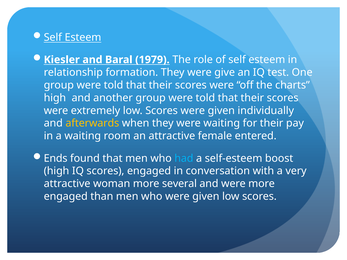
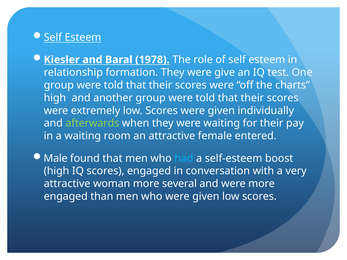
1979: 1979 -> 1978 (152, 60)
afterwards colour: yellow -> light green (92, 123)
Ends: Ends -> Male (56, 158)
